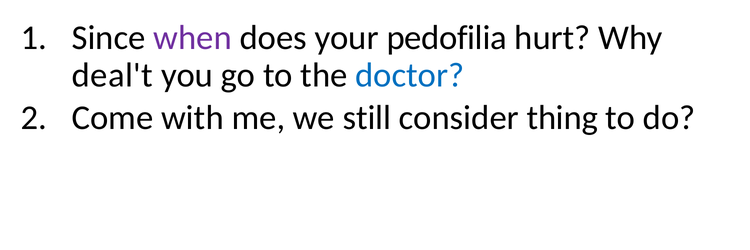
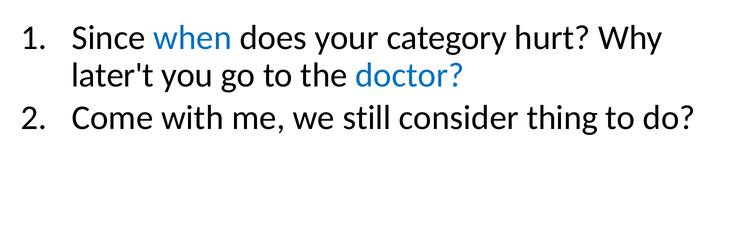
when colour: purple -> blue (193, 38)
pedofilia: pedofilia -> category (447, 38)
deal't: deal't -> later't (113, 75)
